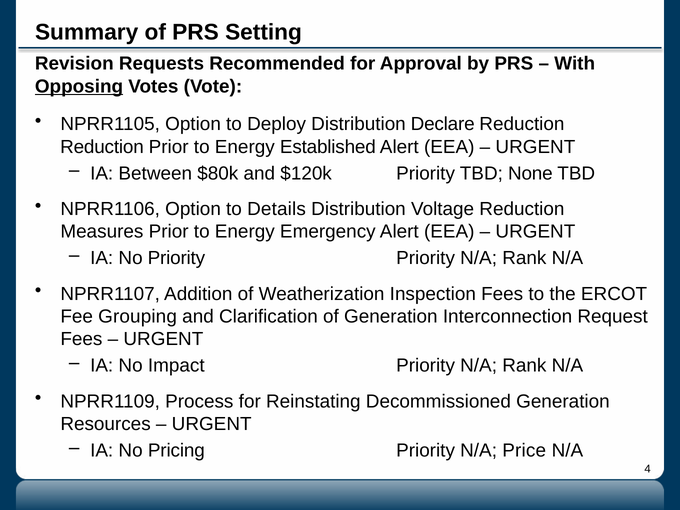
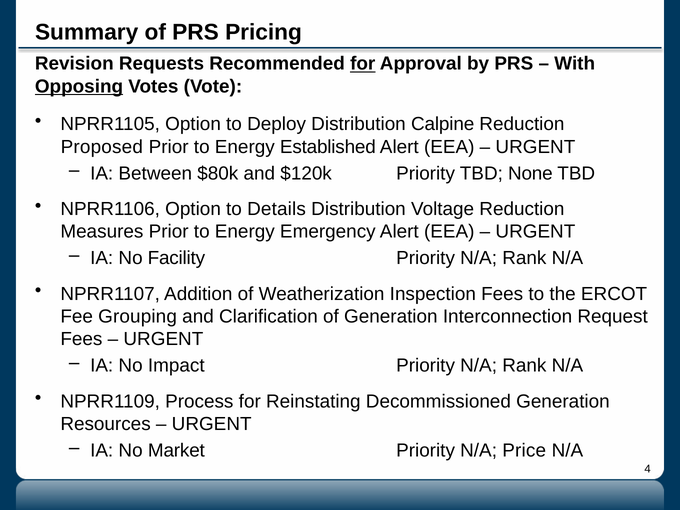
Setting: Setting -> Pricing (263, 32)
for underline: none -> present (363, 64)
Declare: Declare -> Calpine (443, 124)
Reduction: Reduction -> Proposed (102, 147)
No Priority: Priority -> Facility (176, 258)
Pricing: Pricing -> Market (176, 450)
